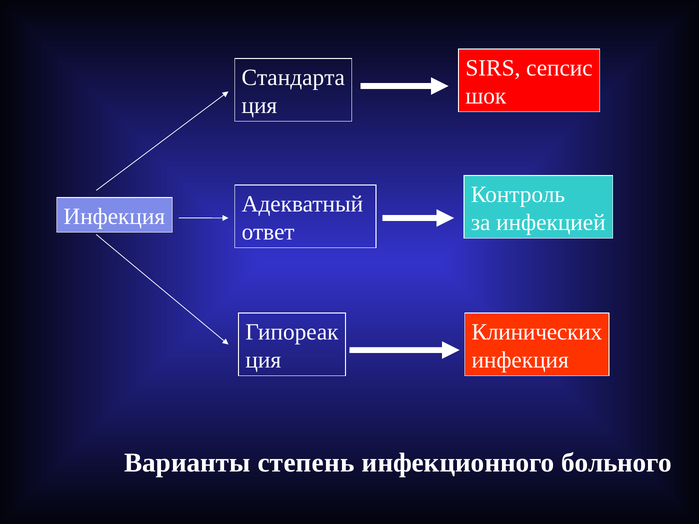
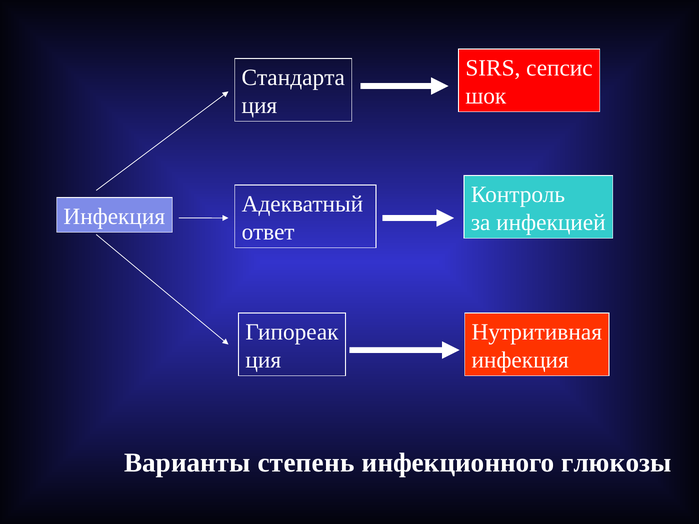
Клинических: Клинических -> Нутритивная (537, 332)
больного: больного -> глюкозы (616, 463)
